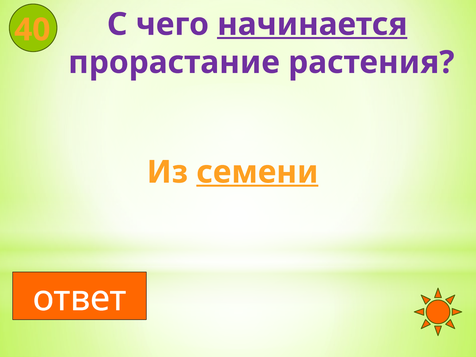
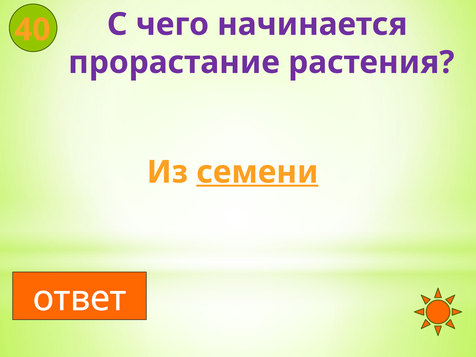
начинается underline: present -> none (312, 24)
